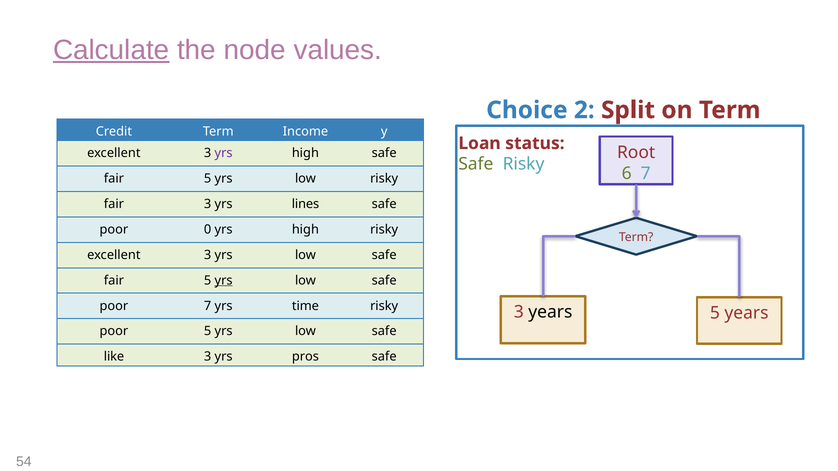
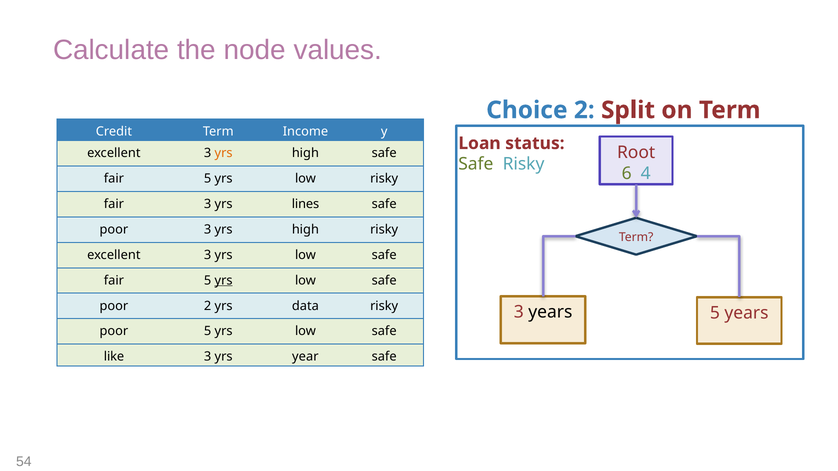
Calculate underline: present -> none (111, 50)
yrs colour: purple -> orange (224, 153)
6 7: 7 -> 4 (646, 173)
poor 0: 0 -> 3 (208, 230)
poor 7: 7 -> 2 (208, 306)
time: time -> data (305, 306)
pros: pros -> year (305, 357)
